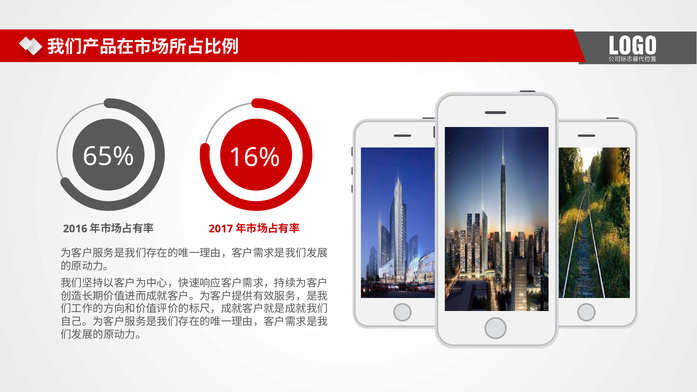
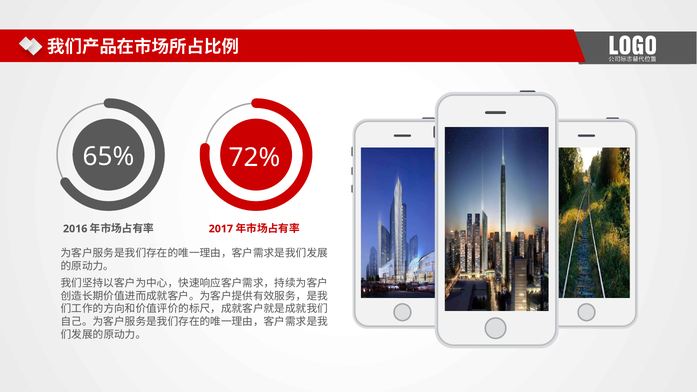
16%: 16% -> 72% (255, 158)
